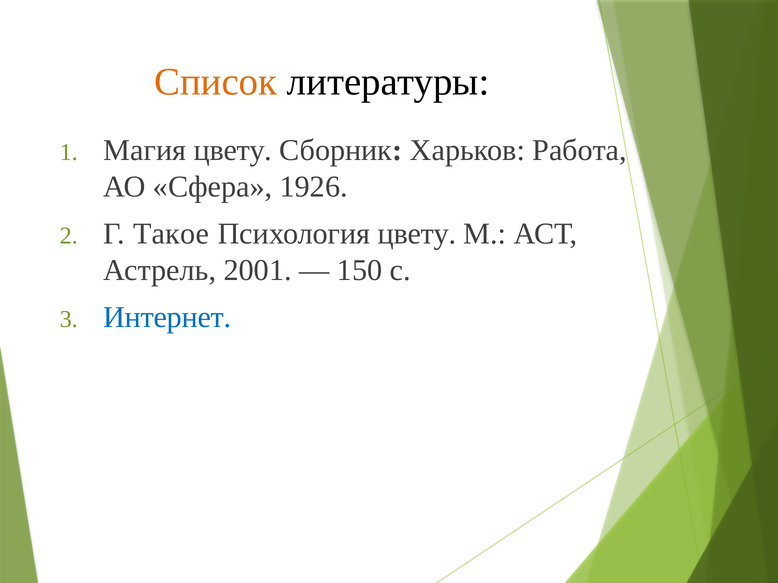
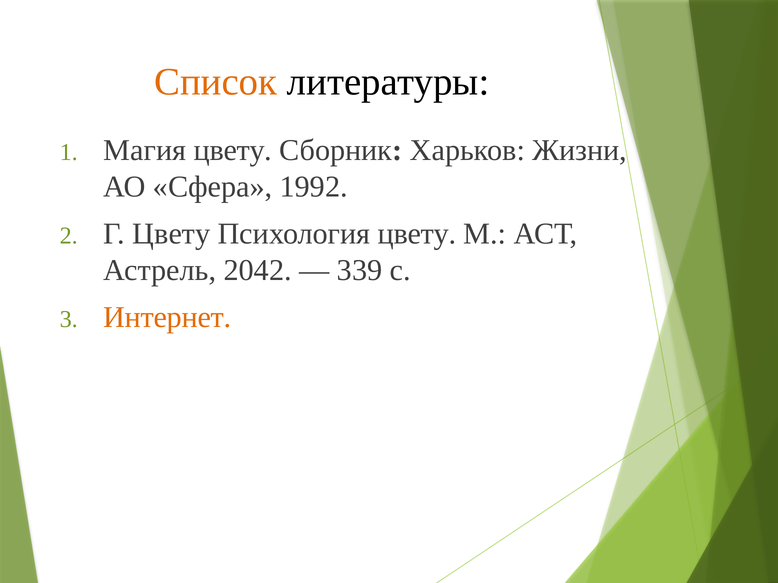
Работа: Работа -> Жизни (580, 150)
1926: 1926 -> 1992 (314, 187)
Г Такое: Такое -> Цвету (171, 234)
2001: 2001 -> 2042 (258, 270)
150: 150 -> 339 (360, 270)
Интернет colour: blue -> orange (167, 317)
